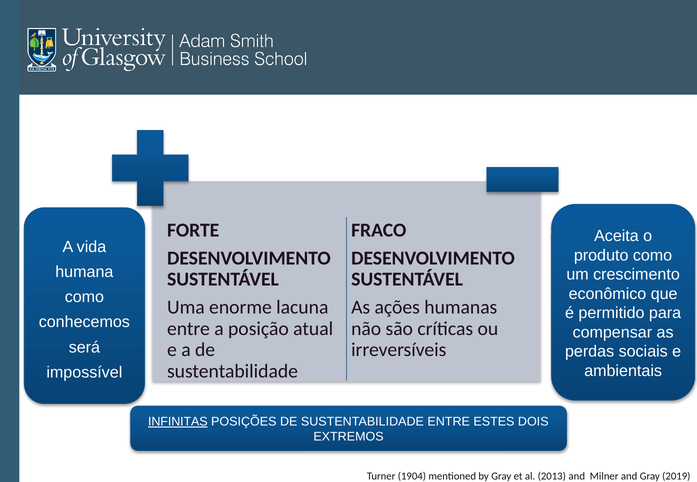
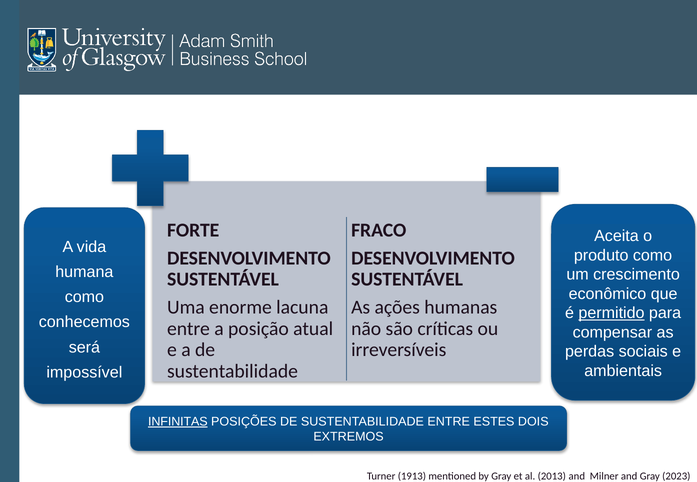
permitido underline: none -> present (611, 313)
1904: 1904 -> 1913 (412, 477)
2019: 2019 -> 2023 (676, 477)
